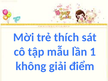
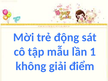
thích: thích -> động (67, 37)
